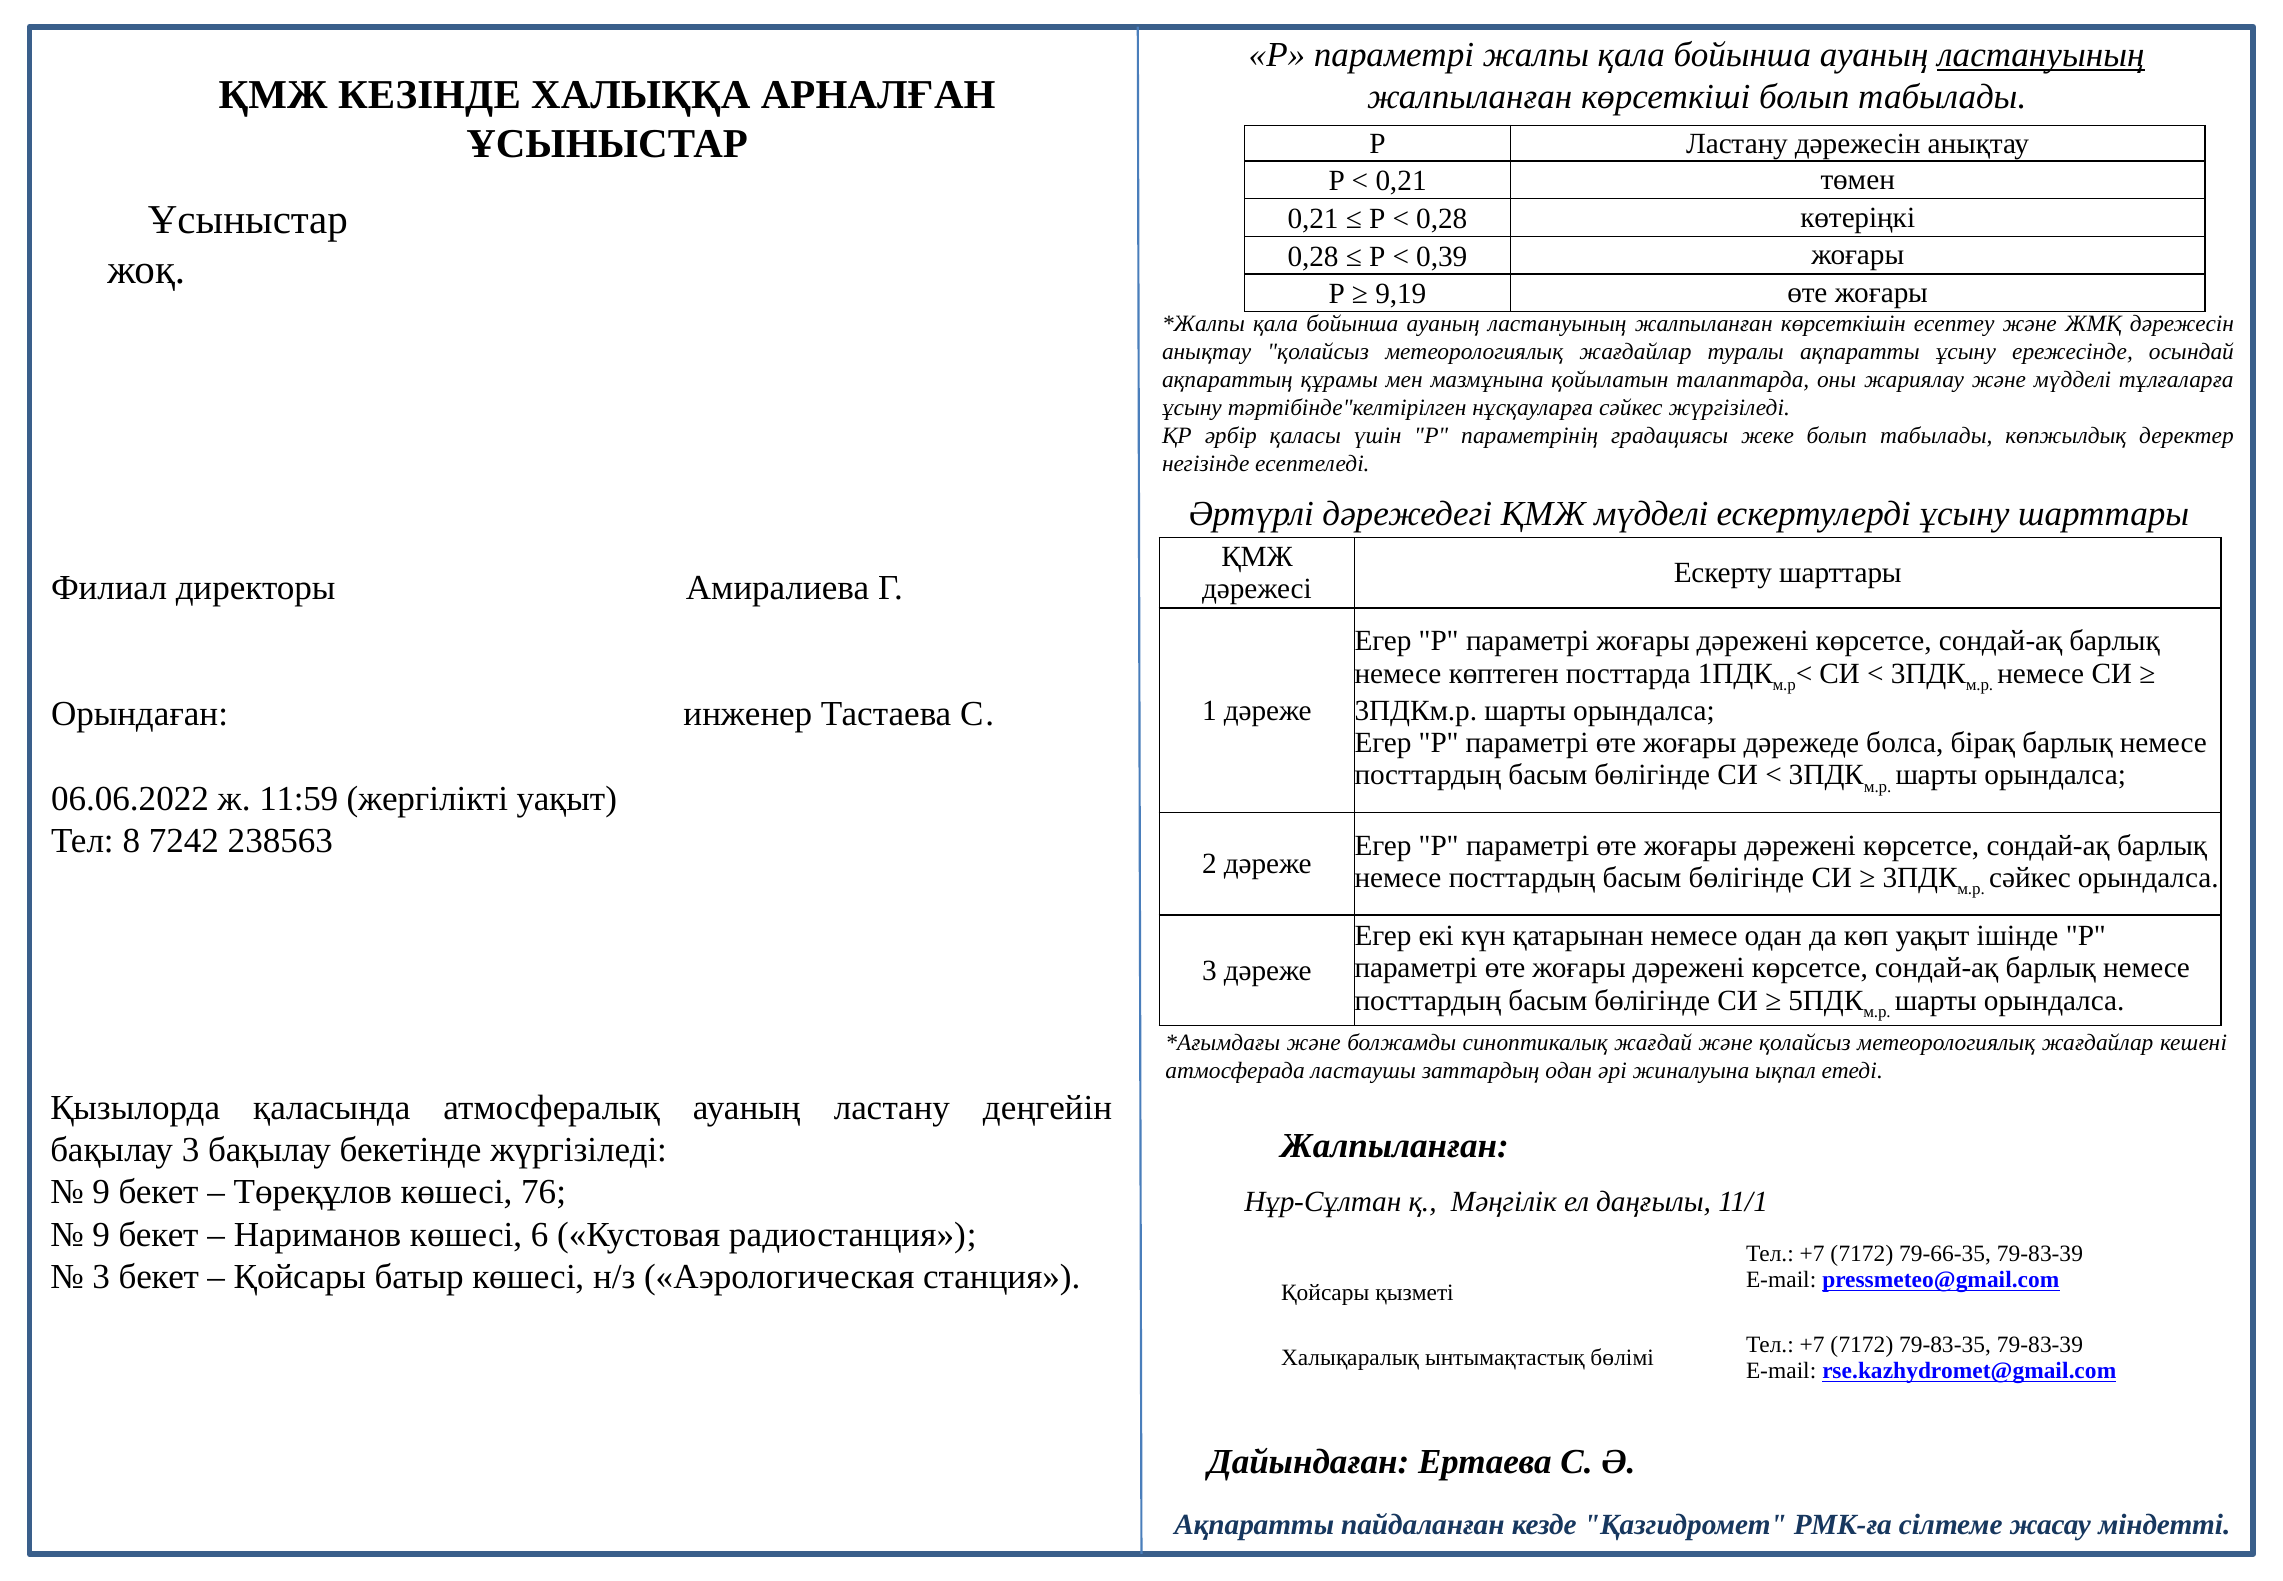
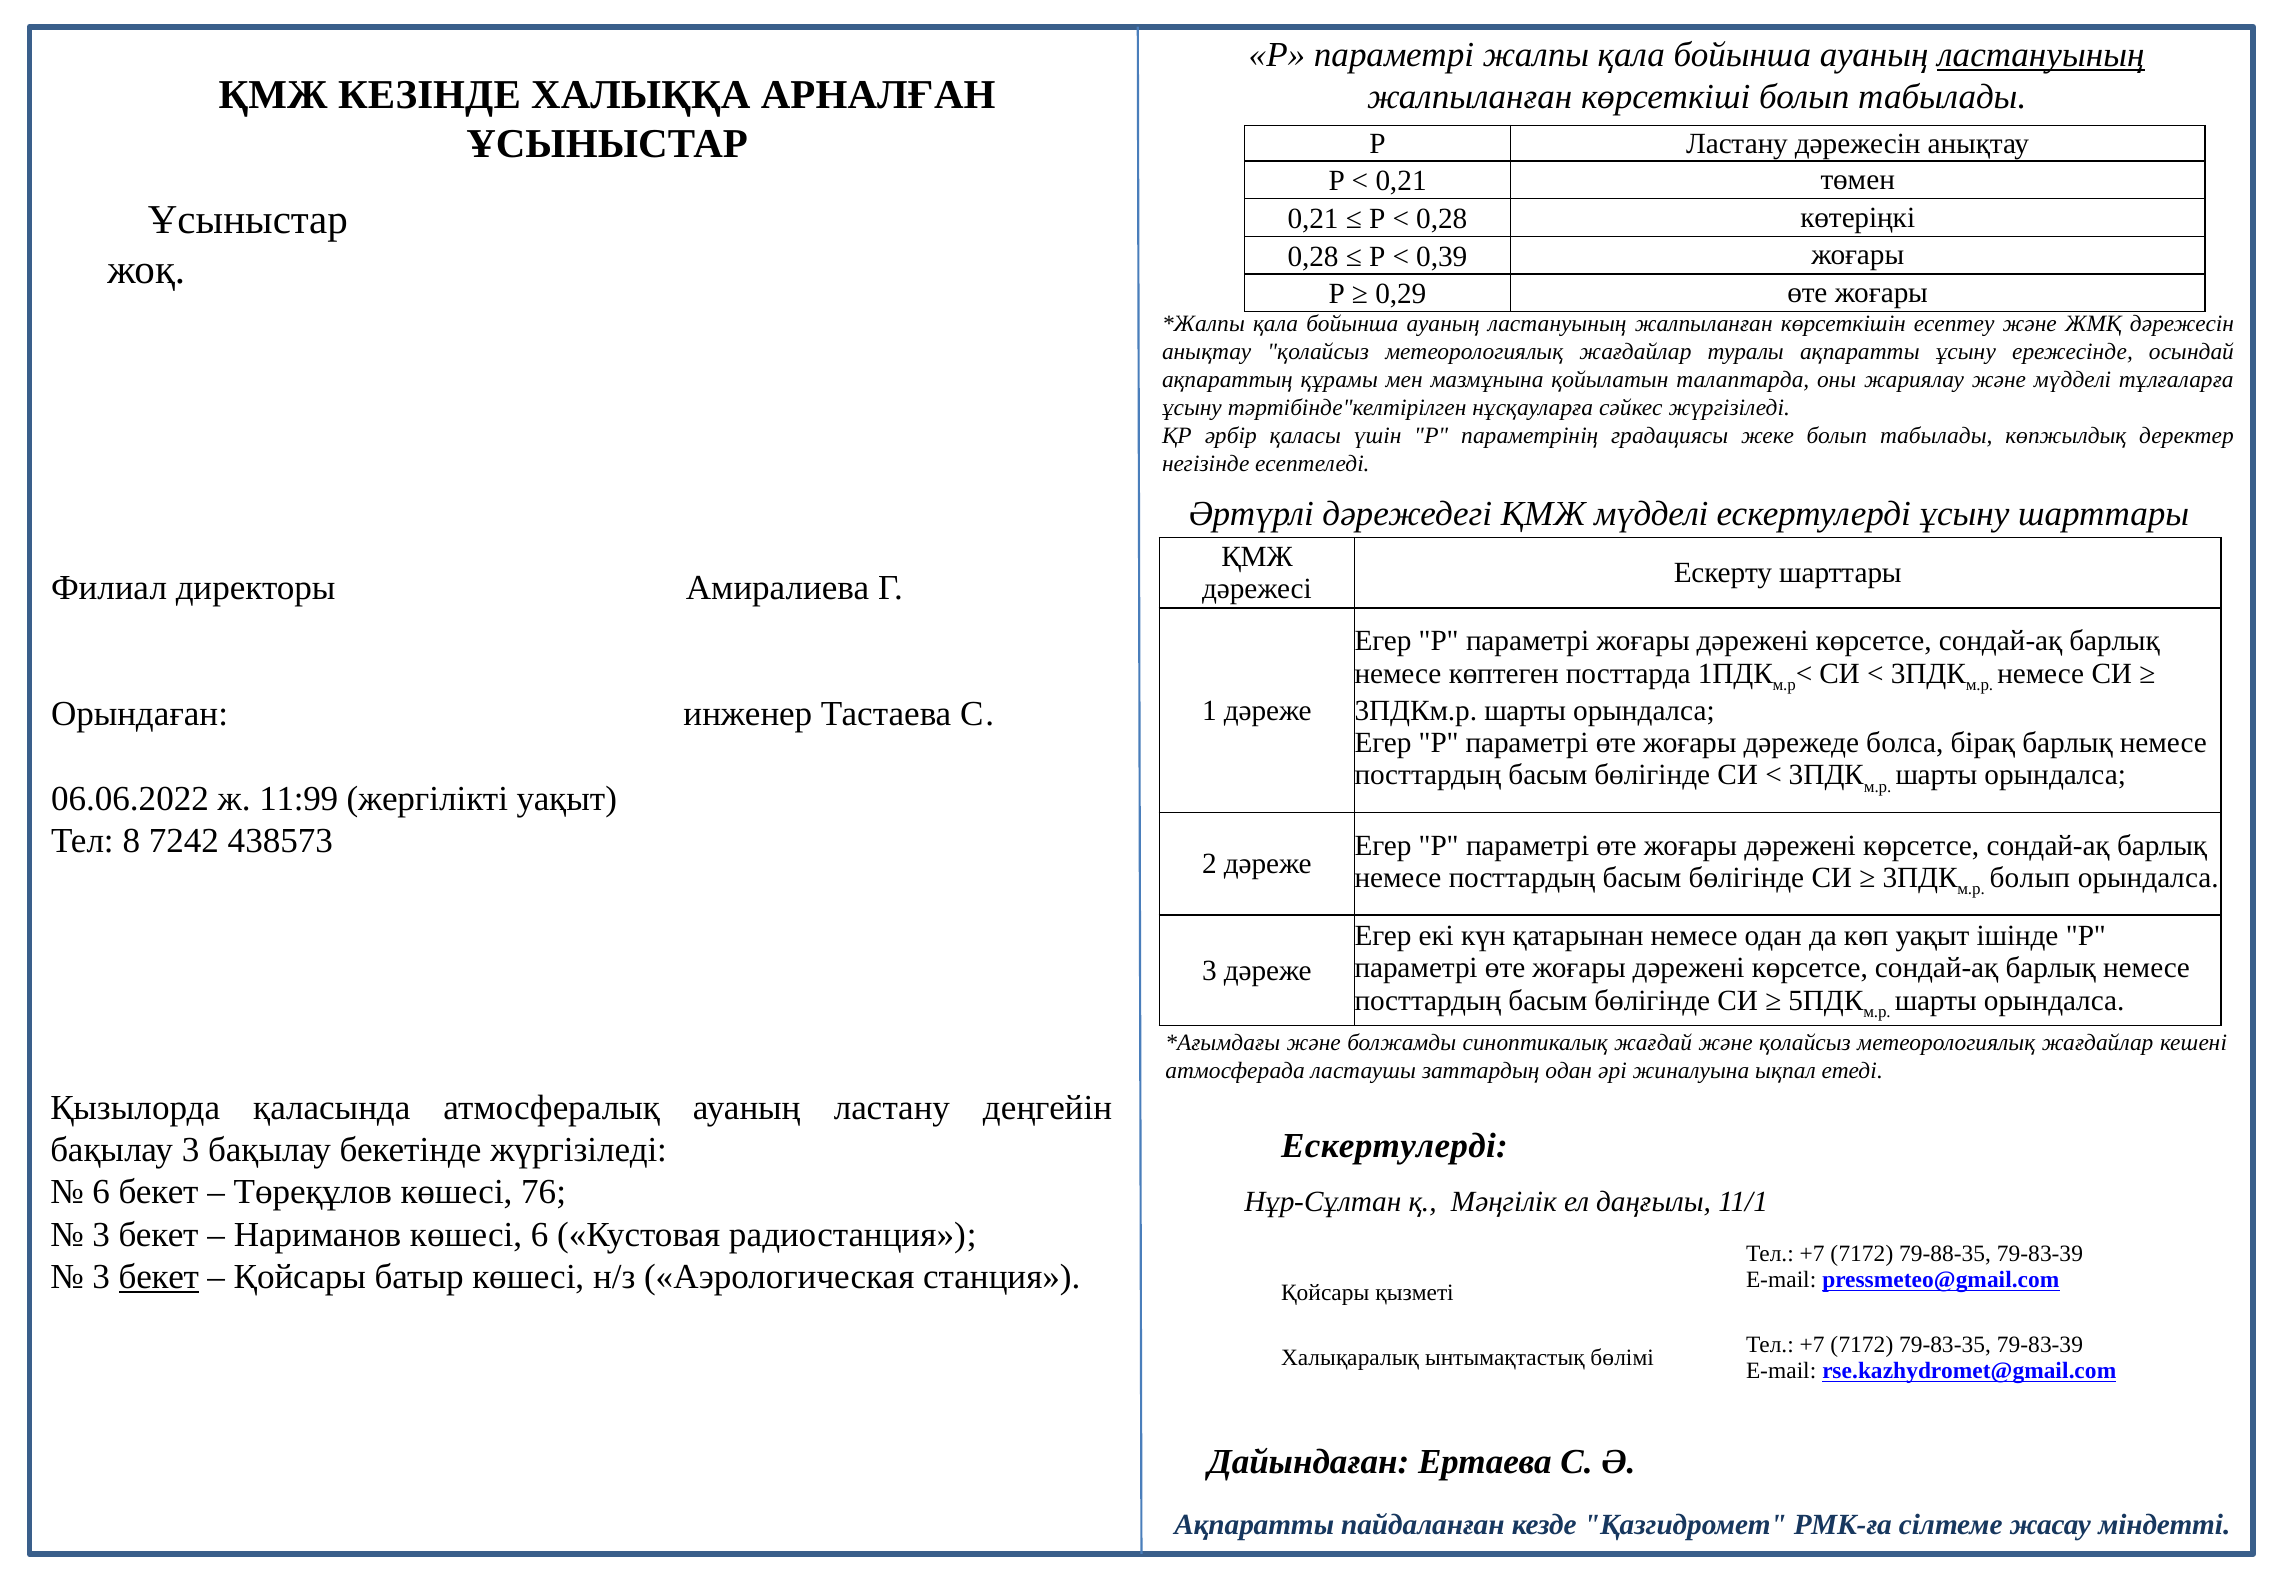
9,19: 9,19 -> 0,29 (1401, 294)
11:59: 11:59 -> 11:99 (299, 798)
238563: 238563 -> 438573 (280, 840)
сәйкес: сәйкес -> болып (2030, 878)
Жалпыланған: Жалпыланған -> Ескертулерді (1395, 1146)
9: 9 -> 6 (101, 1192)
9: 9 -> 3 (101, 1234)
79-66-35: 79-66-35 -> 79-88-35 (1945, 1253)
бекет underline: none -> present (159, 1276)
